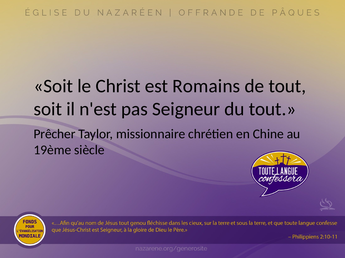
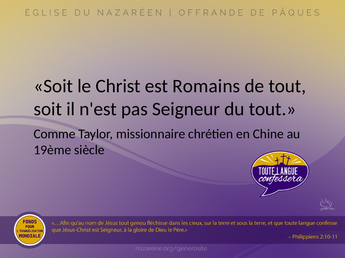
Prêcher: Prêcher -> Comme (55, 134)
